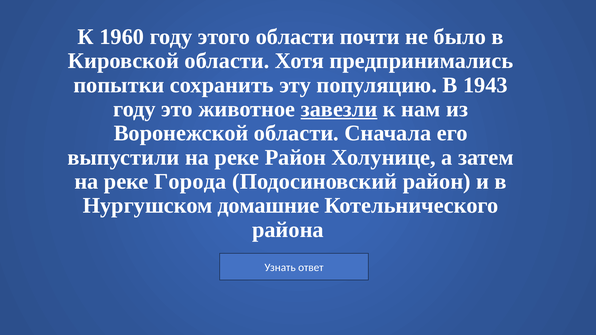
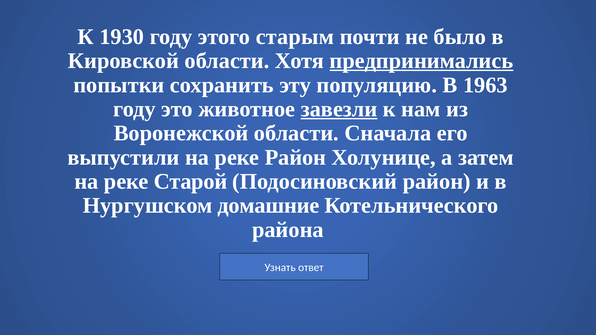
1960: 1960 -> 1930 (122, 37)
этого области: области -> старым (295, 37)
предпринимались underline: none -> present (421, 61)
1943: 1943 -> 1963 (485, 85)
Города: Города -> Старой (191, 182)
